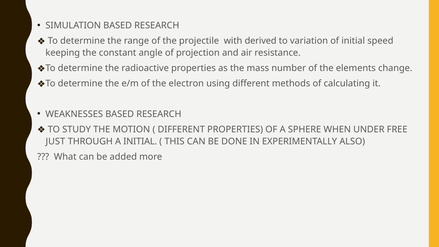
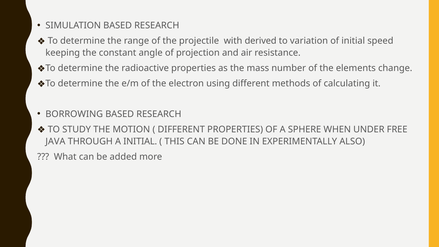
WEAKNESSES: WEAKNESSES -> BORROWING (74, 114)
JUST: JUST -> JAVA (55, 141)
